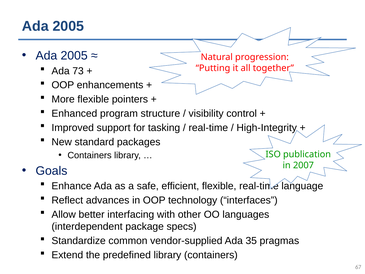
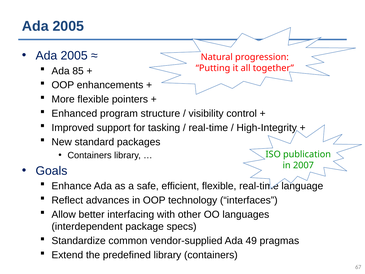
73: 73 -> 85 (78, 71)
35: 35 -> 49 (251, 241)
